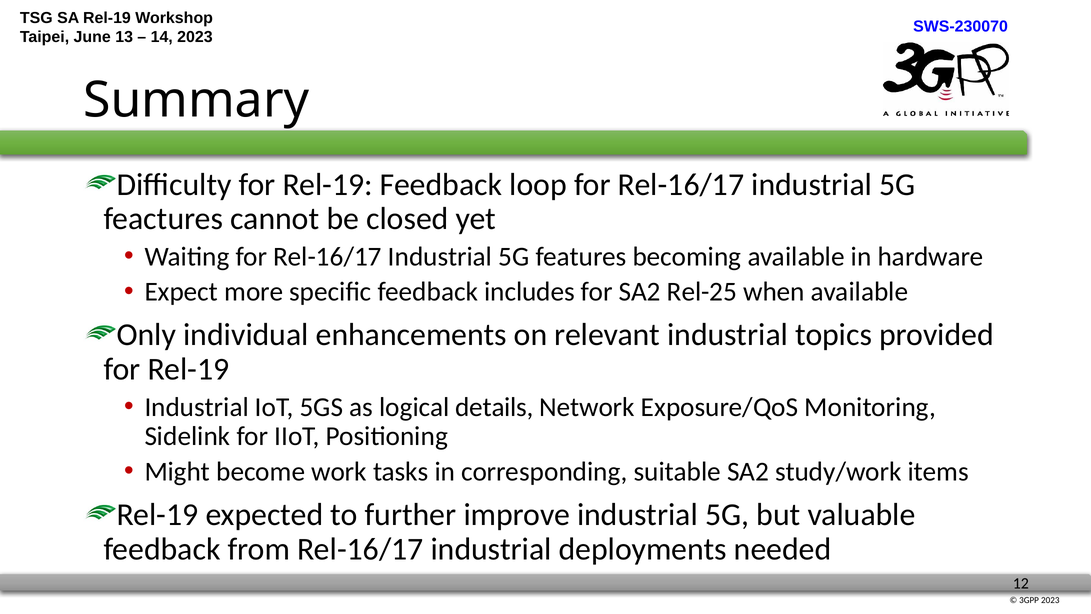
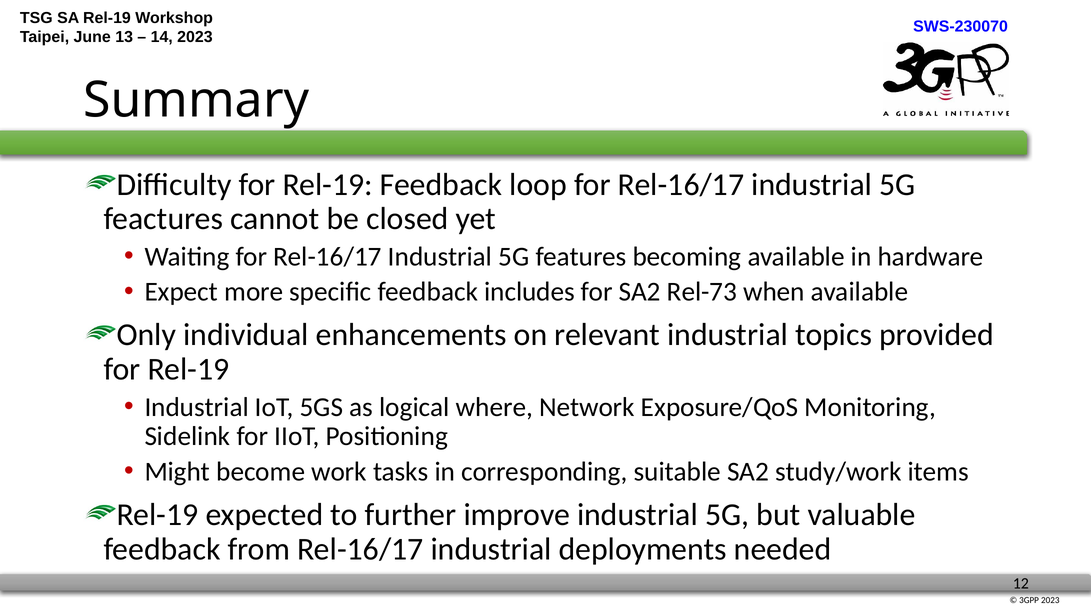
Rel-25: Rel-25 -> Rel-73 (702, 292)
details: details -> where (494, 407)
